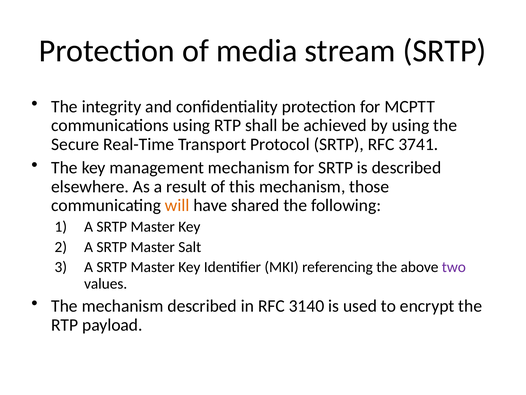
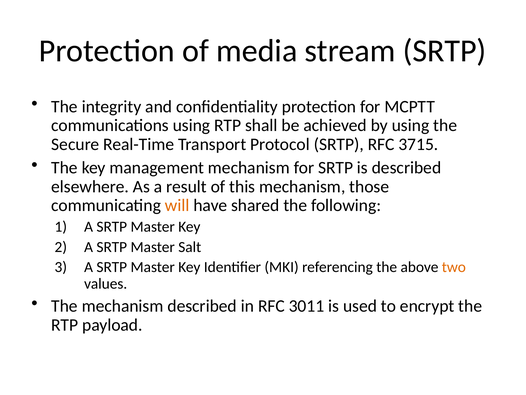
3741: 3741 -> 3715 (418, 144)
two colour: purple -> orange (454, 267)
3140: 3140 -> 3011 (306, 306)
